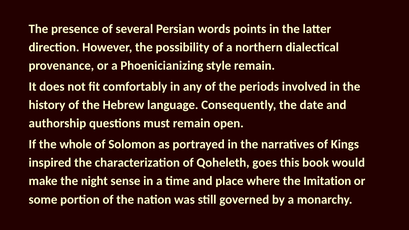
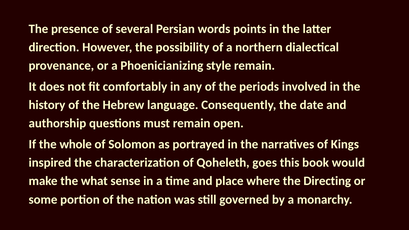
night: night -> what (94, 181)
Imitation: Imitation -> Directing (327, 181)
